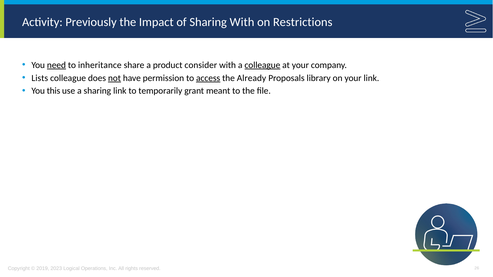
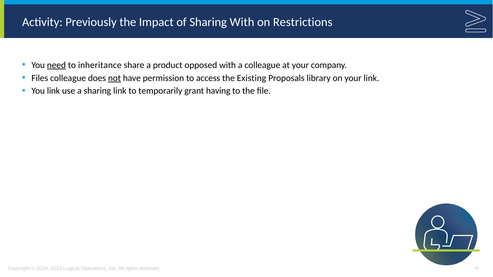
consider: consider -> opposed (201, 65)
colleague underline: present -> none (262, 65)
Lists: Lists -> Files (40, 78)
access underline: present -> none (208, 78)
Already: Already -> Existing (252, 78)
You this: this -> link (54, 91)
meant: meant -> having (218, 91)
